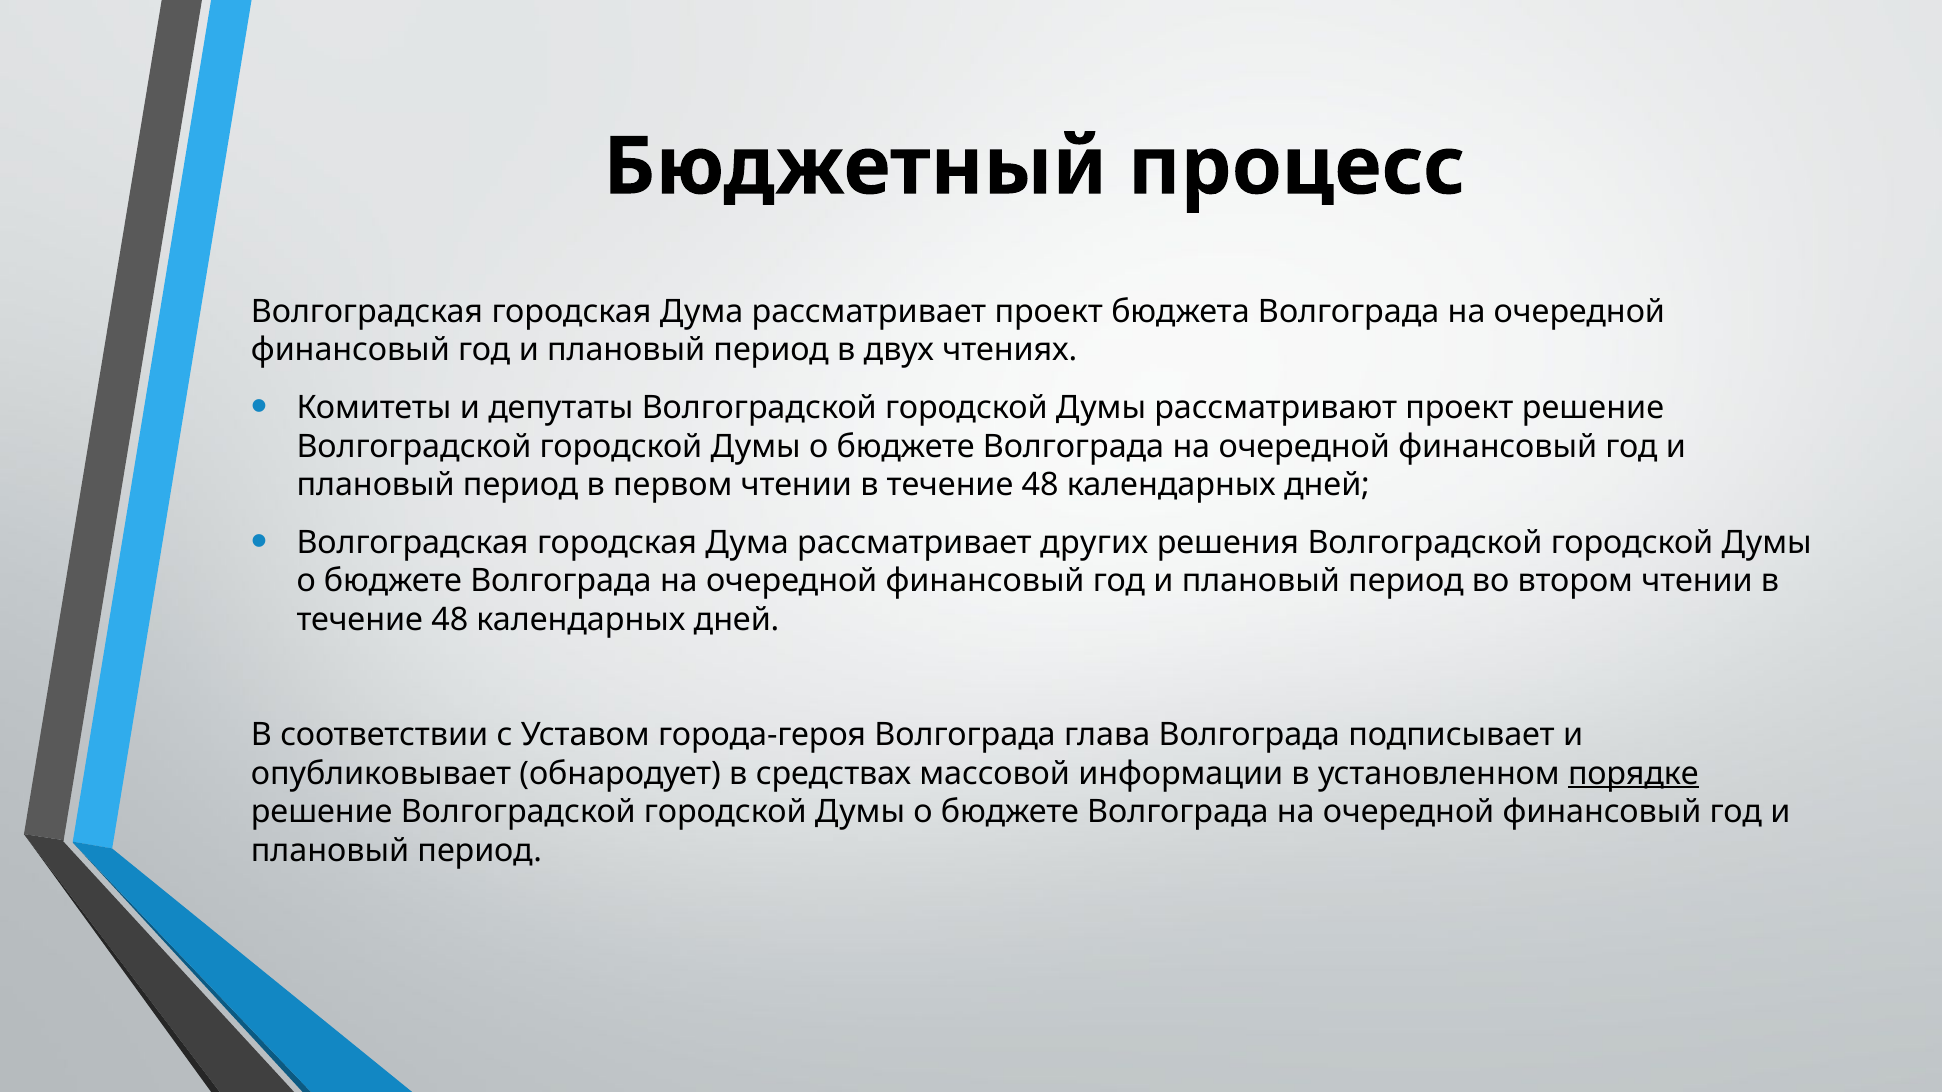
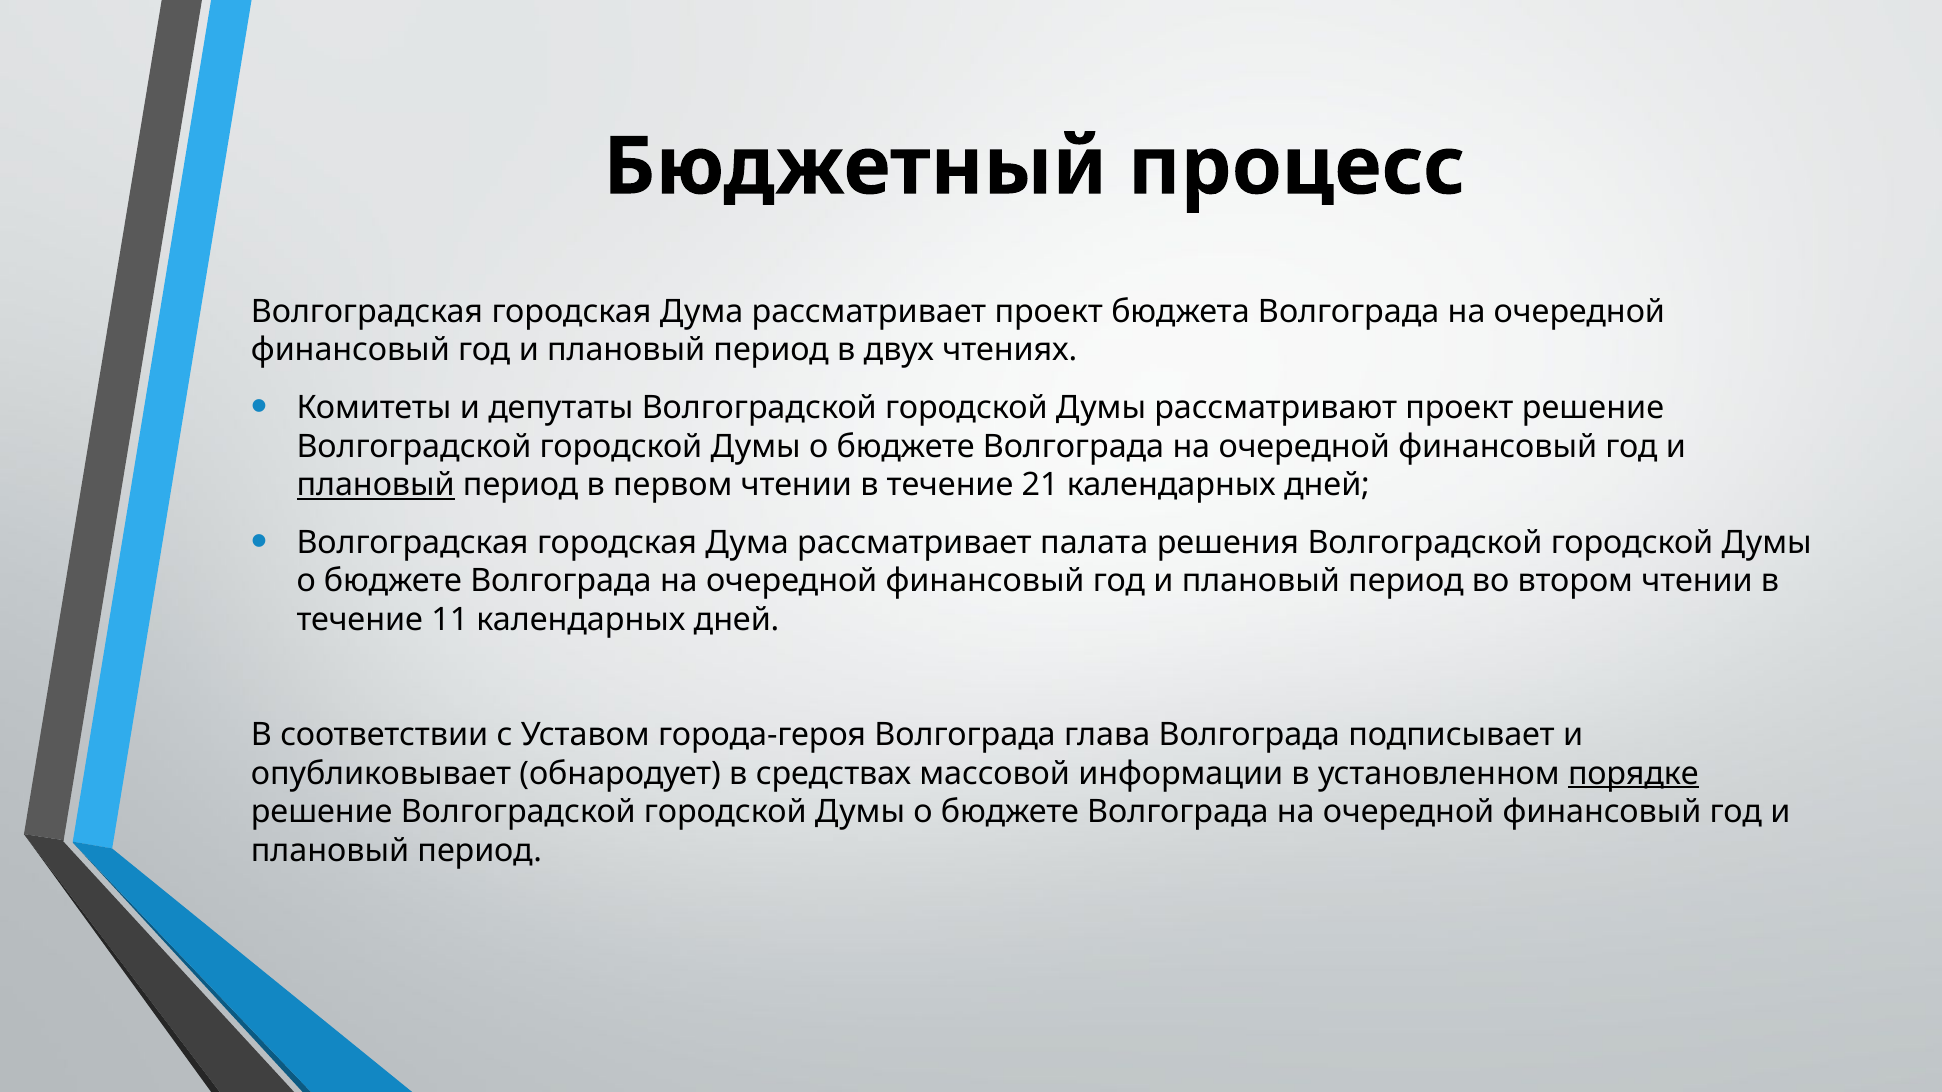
плановый underline: none -> present (376, 485)
48: 48 -> 21 (1040, 485)
других: других -> палата (1094, 543)
48: 48 -> 11 (450, 620)
